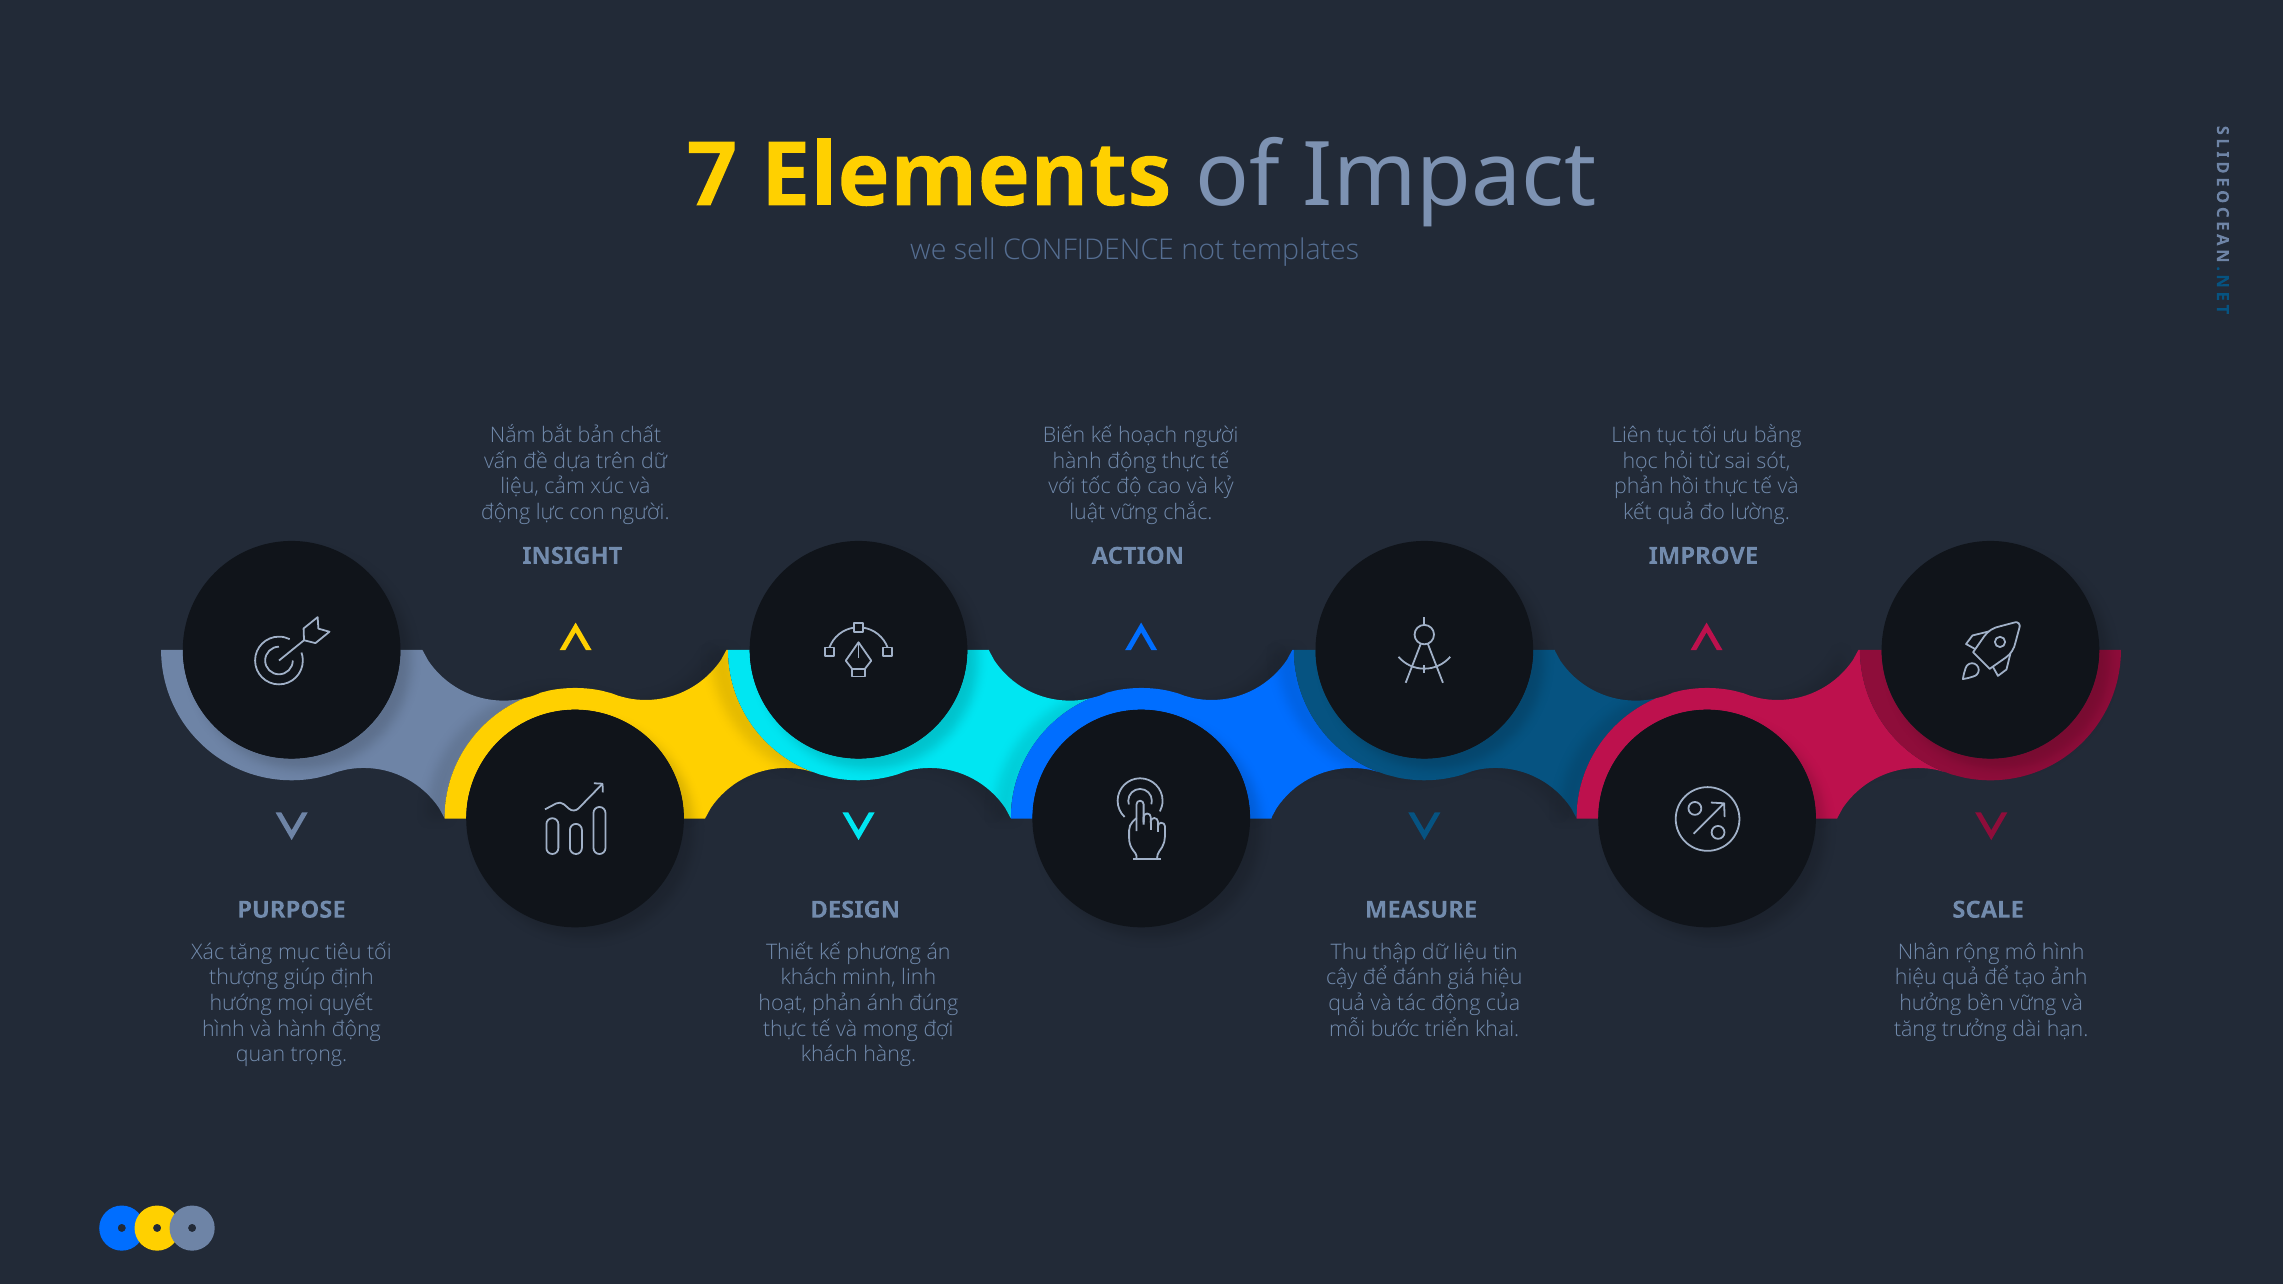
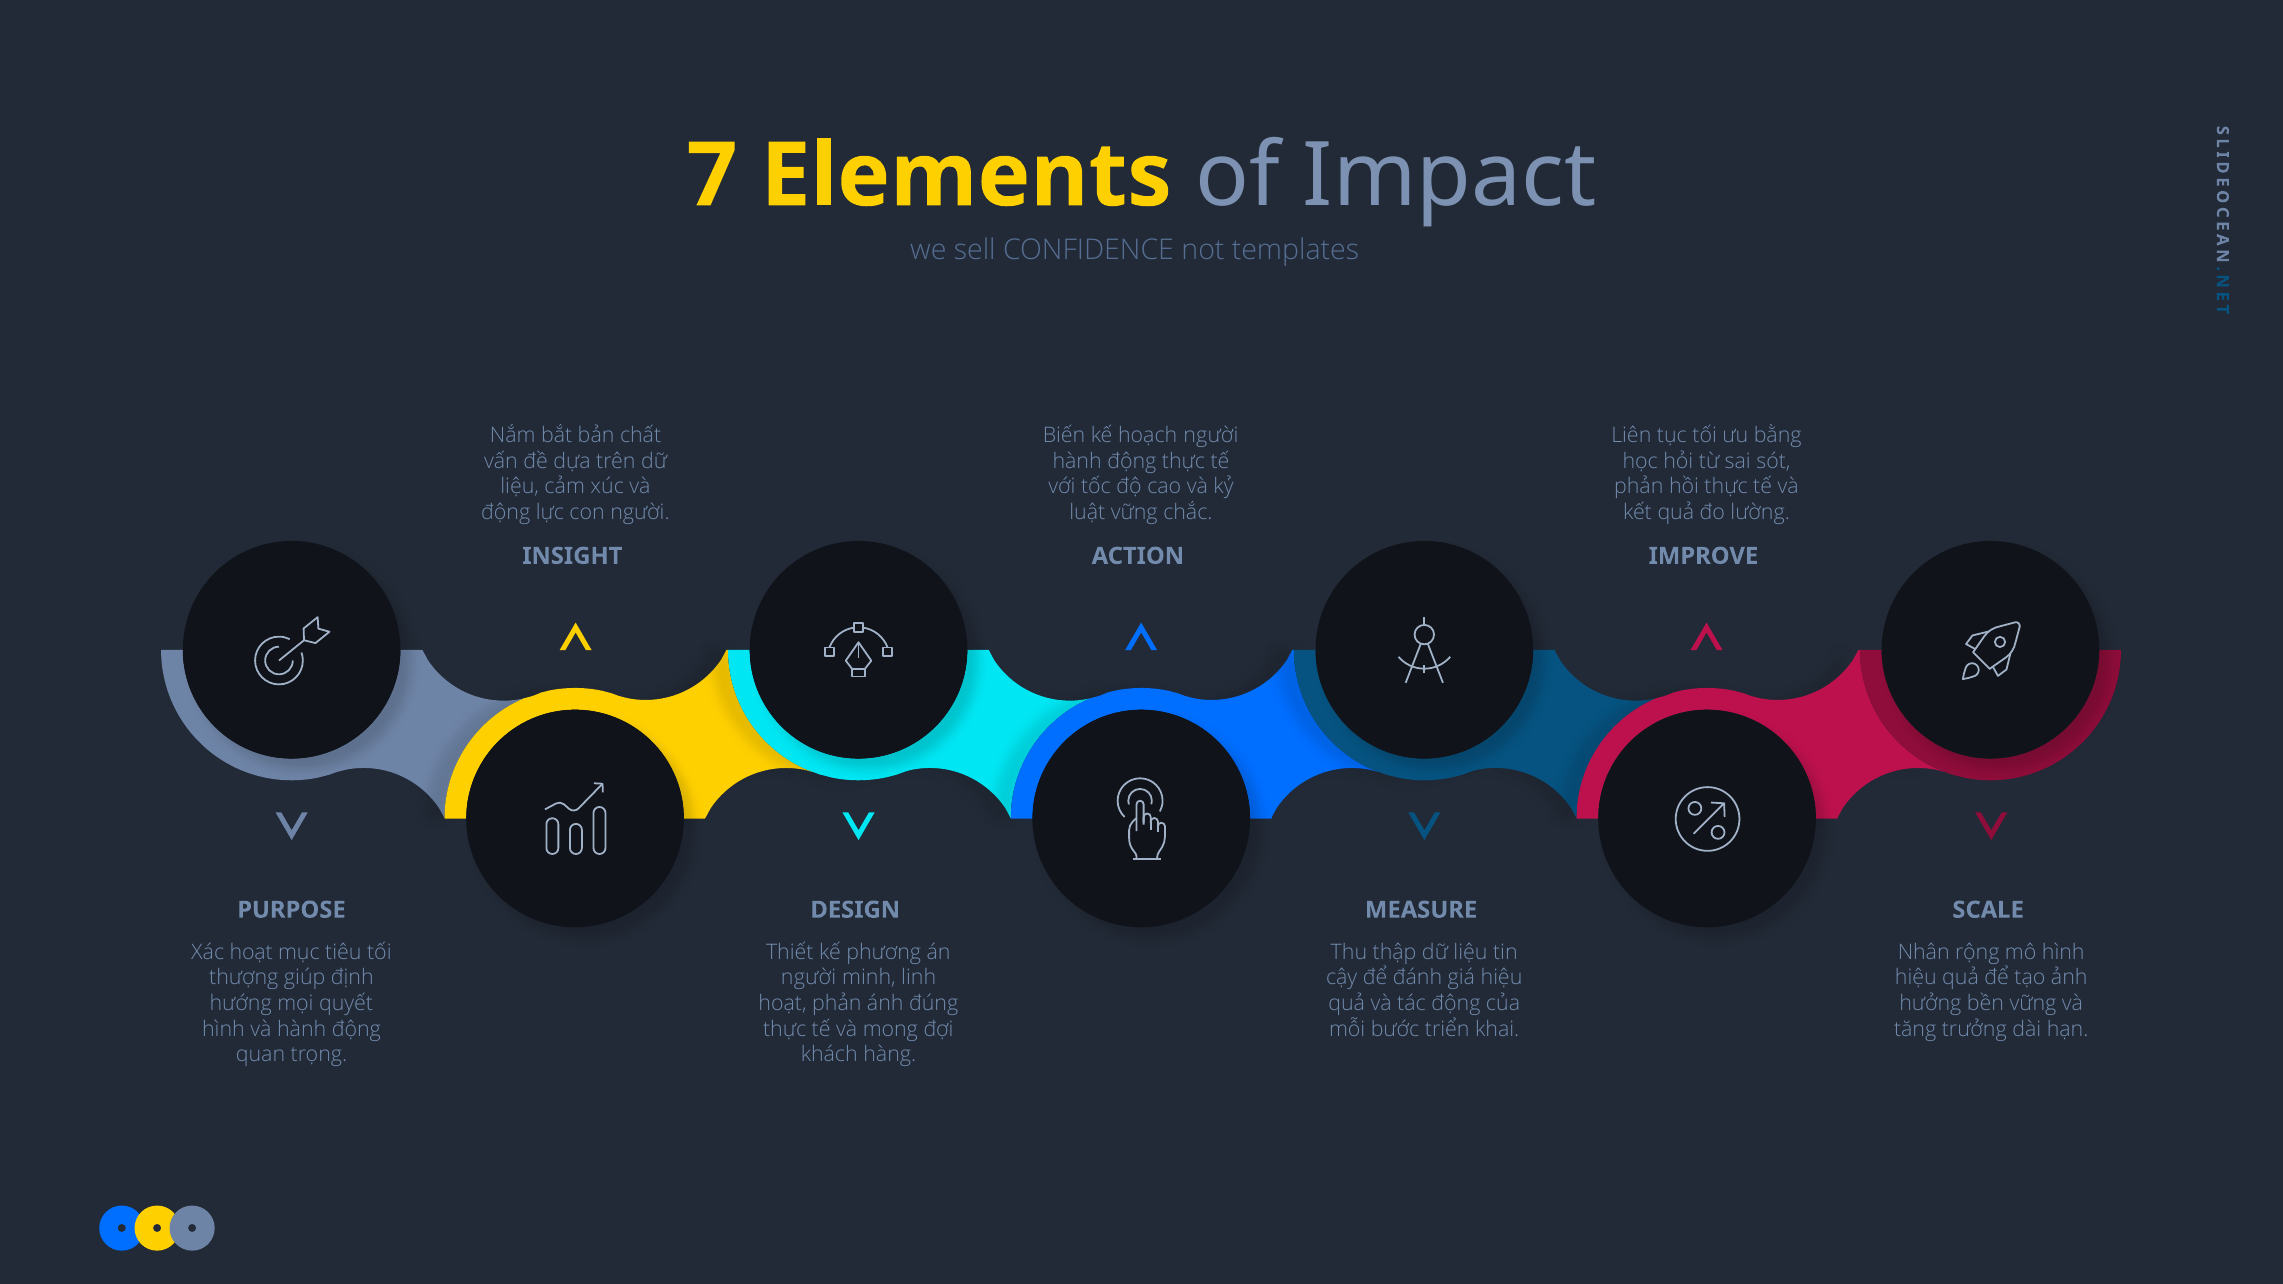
Xác tăng: tăng -> hoạt (251, 952)
khách: khách -> người (809, 978)
